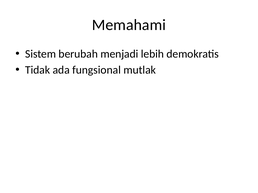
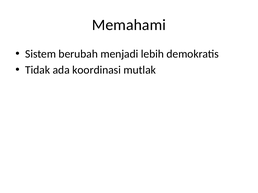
fungsional: fungsional -> koordinasi (97, 70)
